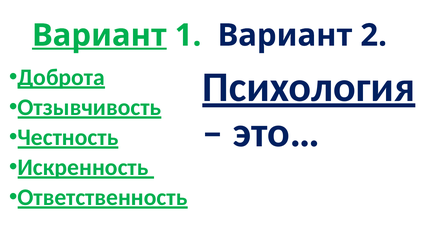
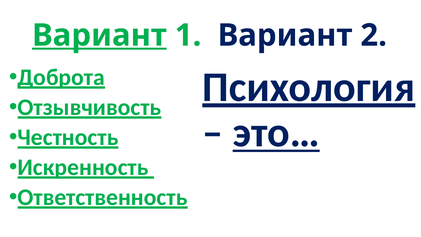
это… underline: none -> present (276, 133)
